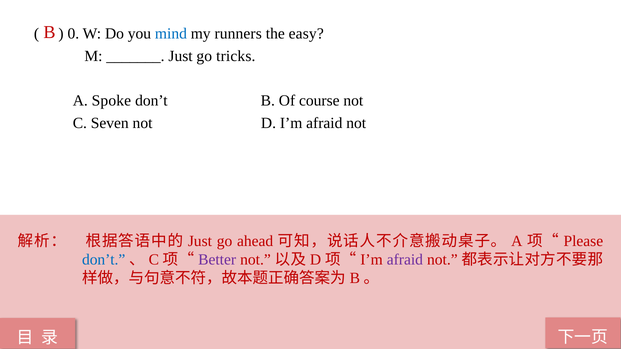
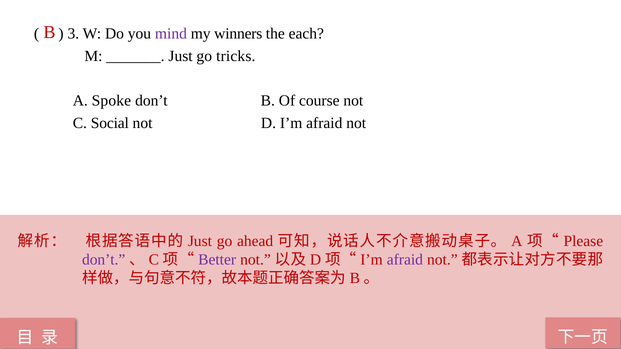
0: 0 -> 3 (73, 34)
mind colour: blue -> purple (171, 34)
runners: runners -> winners (238, 34)
easy: easy -> each (306, 34)
Seven: Seven -> Social (110, 123)
don’t colour: blue -> purple (104, 260)
